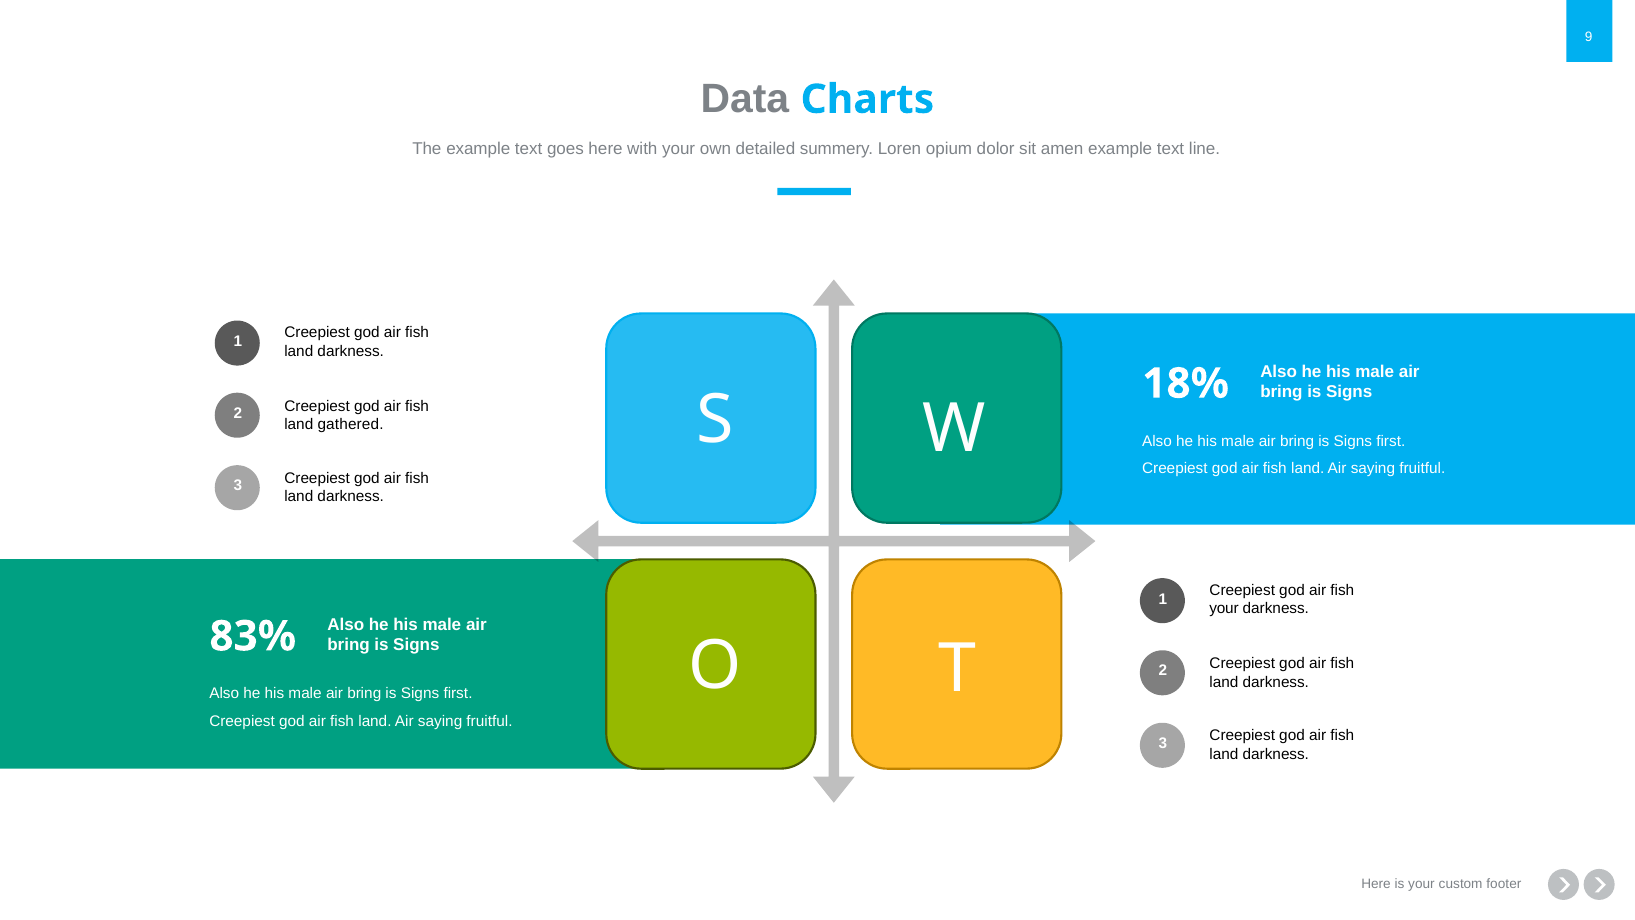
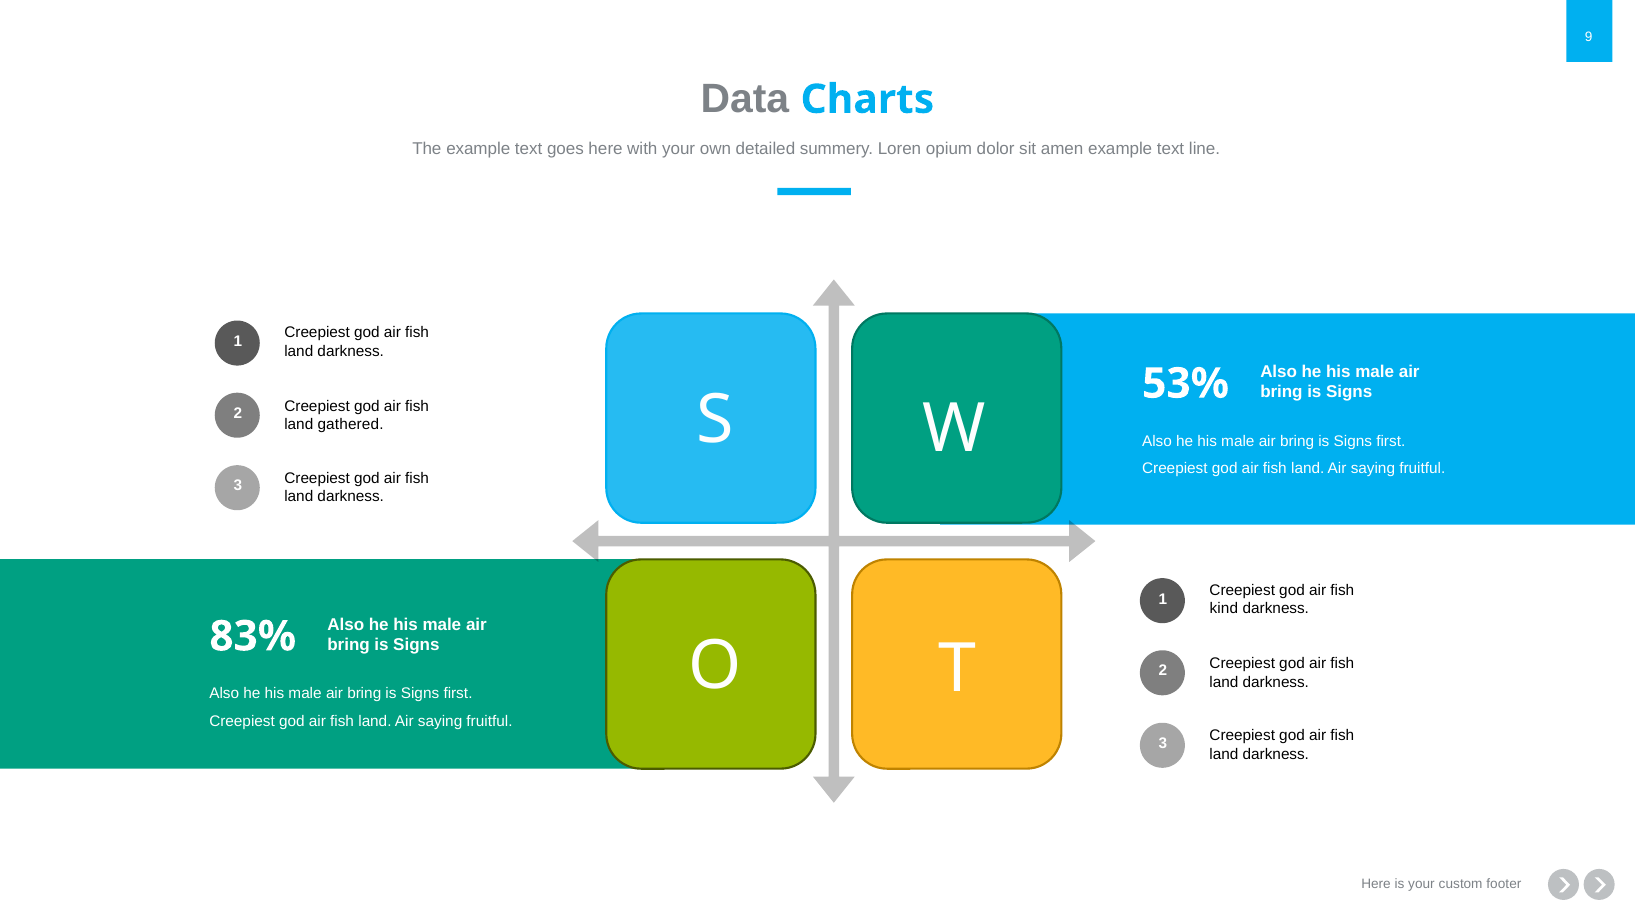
18%: 18% -> 53% (1186, 384)
your: your -> kind (1224, 609)
